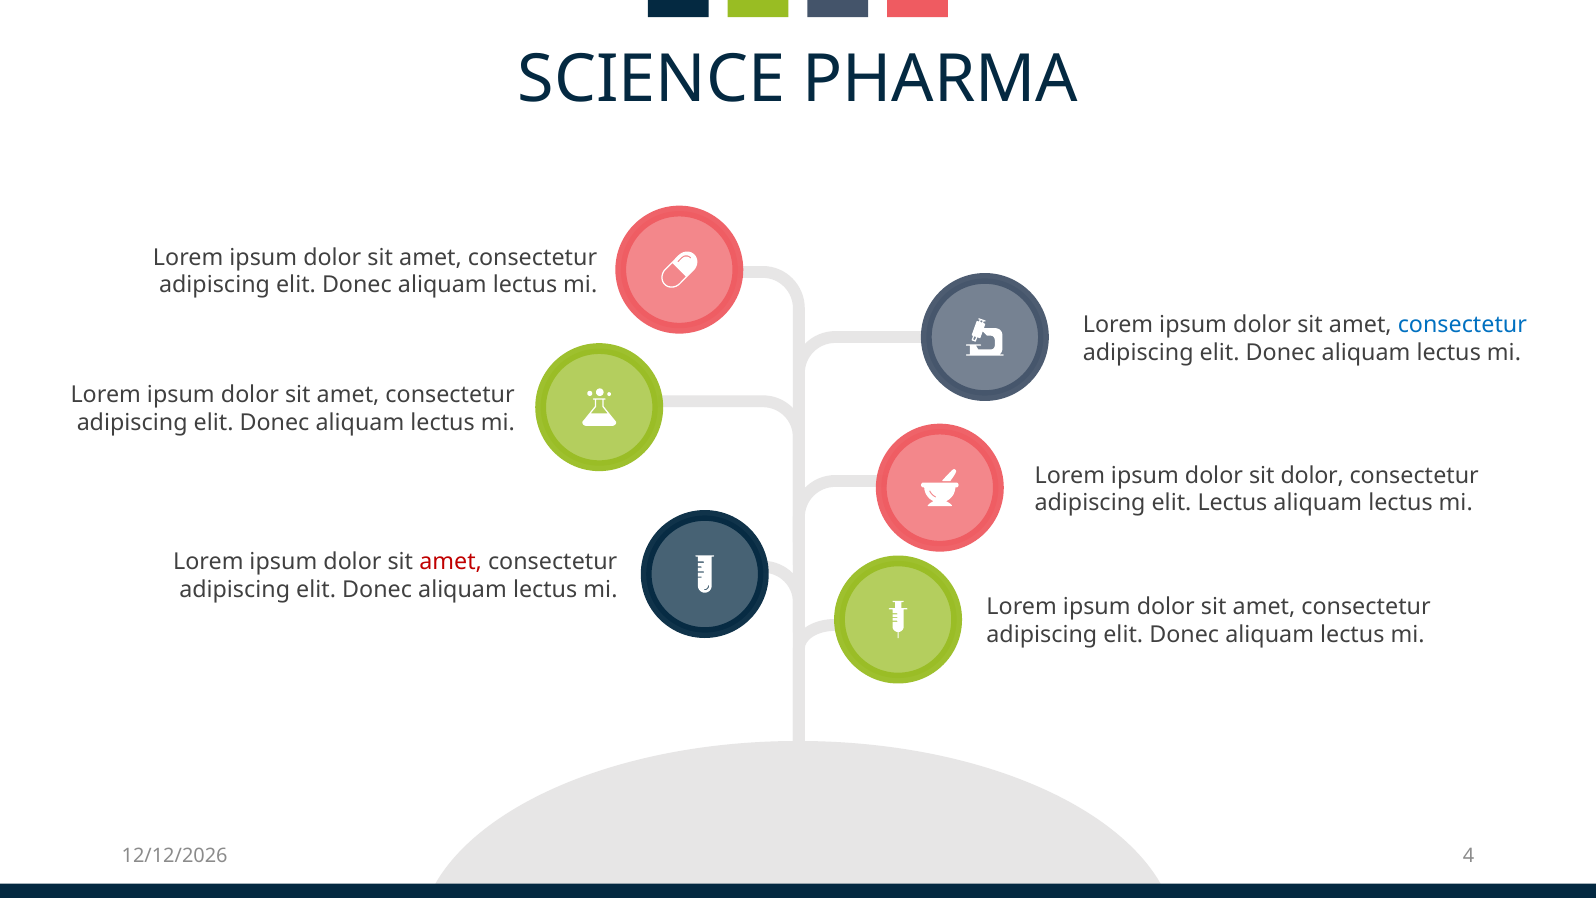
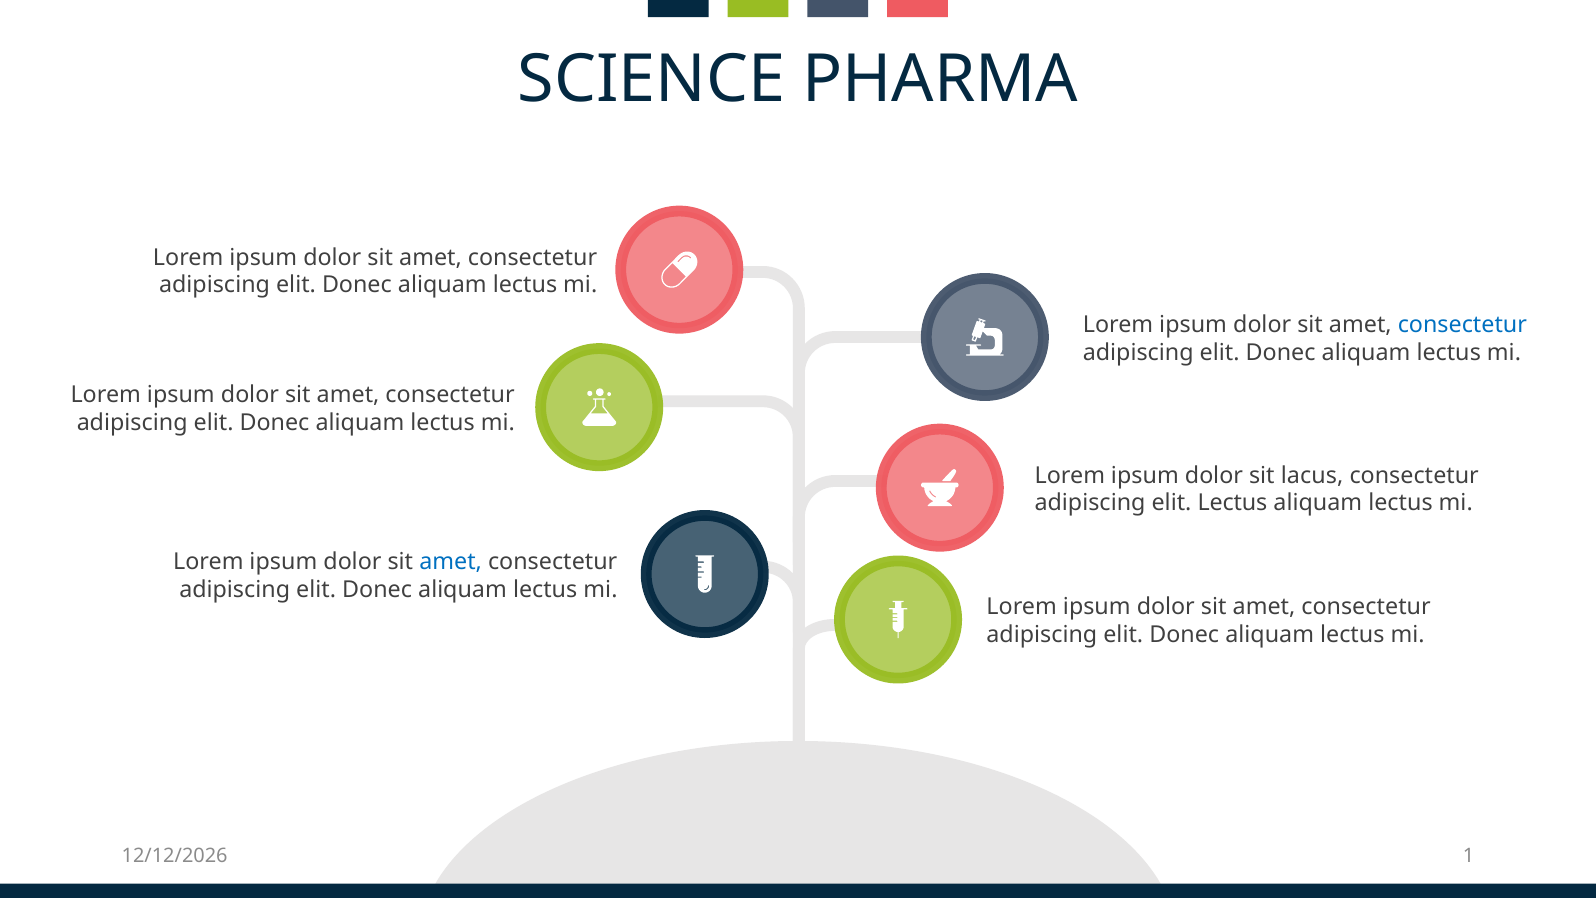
sit dolor: dolor -> lacus (1312, 475)
amet colour: red -> blue (451, 562)
4: 4 -> 1 (1469, 856)
